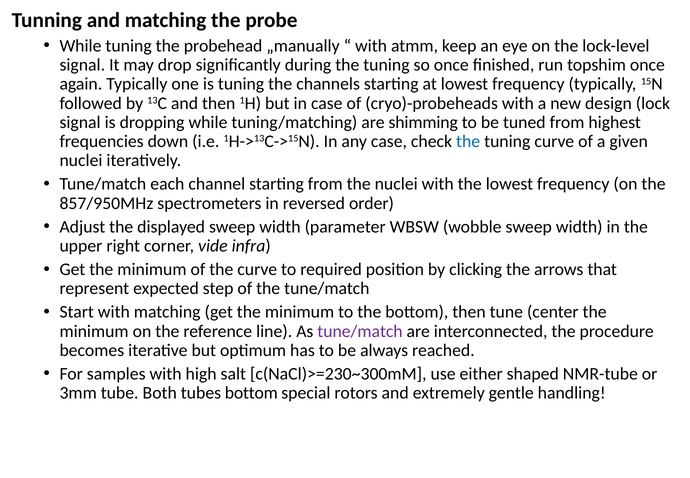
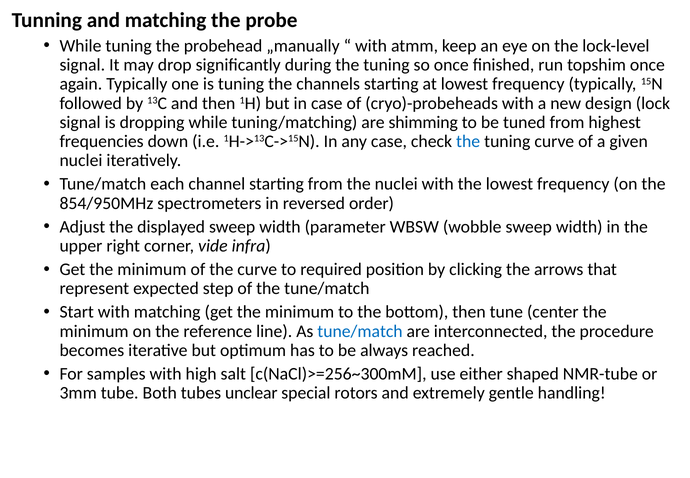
857/950MHz: 857/950MHz -> 854/950MHz (106, 203)
tune/match colour: purple -> blue (360, 331)
c(NaCl)>=230~300mM: c(NaCl)>=230~300mM -> c(NaCl)>=256~300mM (338, 374)
tubes bottom: bottom -> unclear (251, 393)
